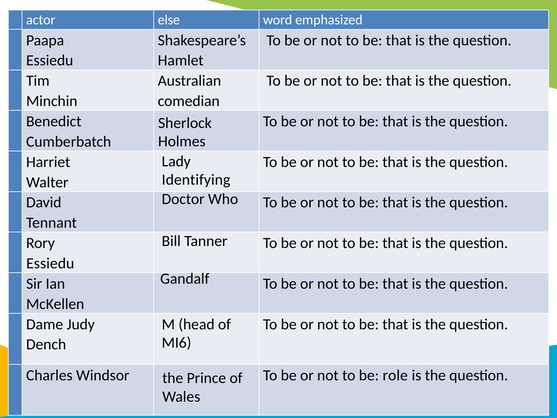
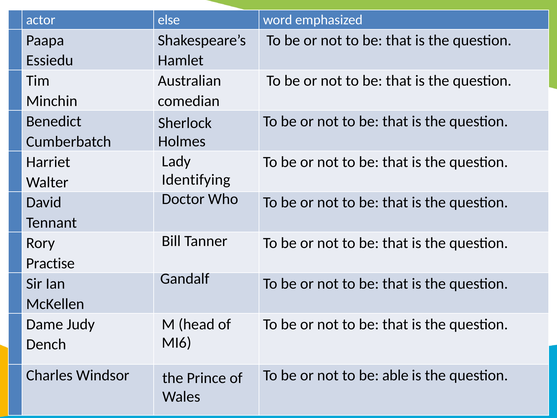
Essiedu: Essiedu -> Practise (50, 263)
role: role -> able (395, 375)
